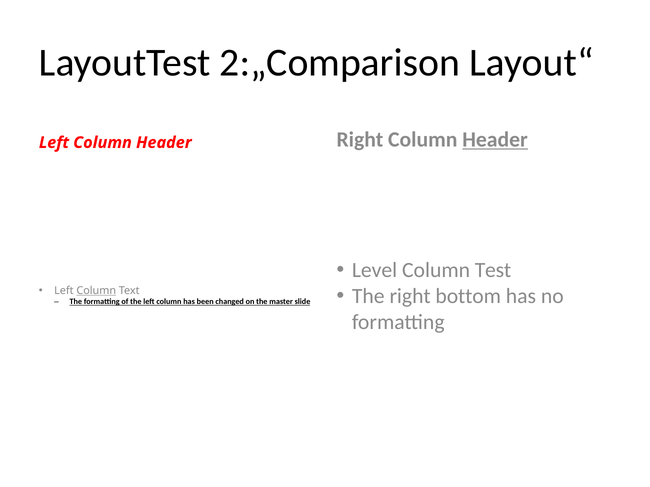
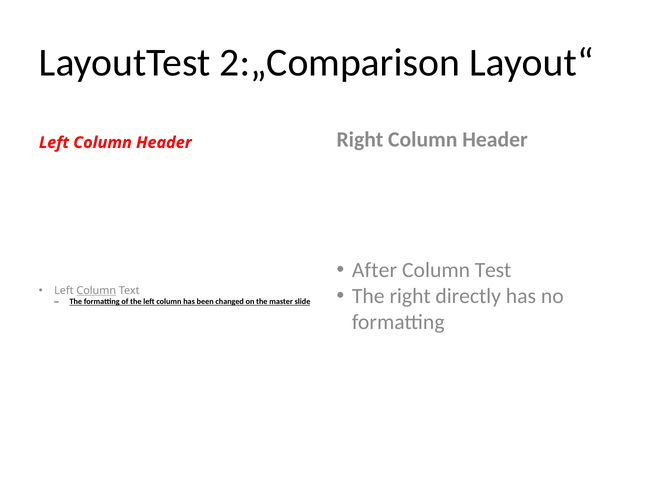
Header underline: present -> none (495, 140)
Level: Level -> After (374, 271)
bottom: bottom -> directly (468, 297)
